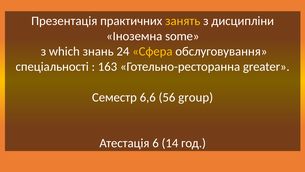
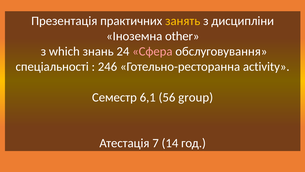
some: some -> other (182, 36)
Сфера colour: yellow -> pink (152, 51)
163: 163 -> 246 (108, 67)
greater: greater -> activity (266, 67)
6,6: 6,6 -> 6,1 (148, 97)
6: 6 -> 7 (156, 143)
